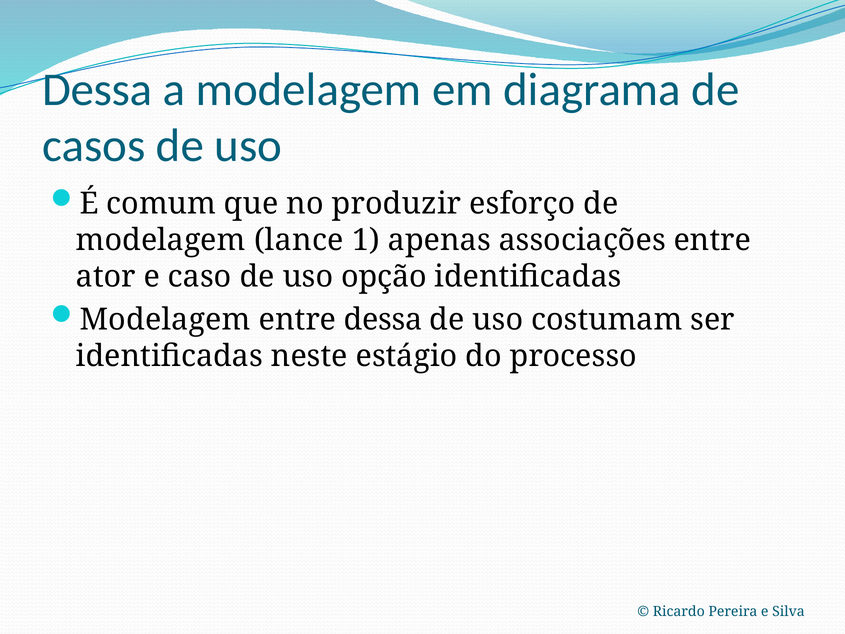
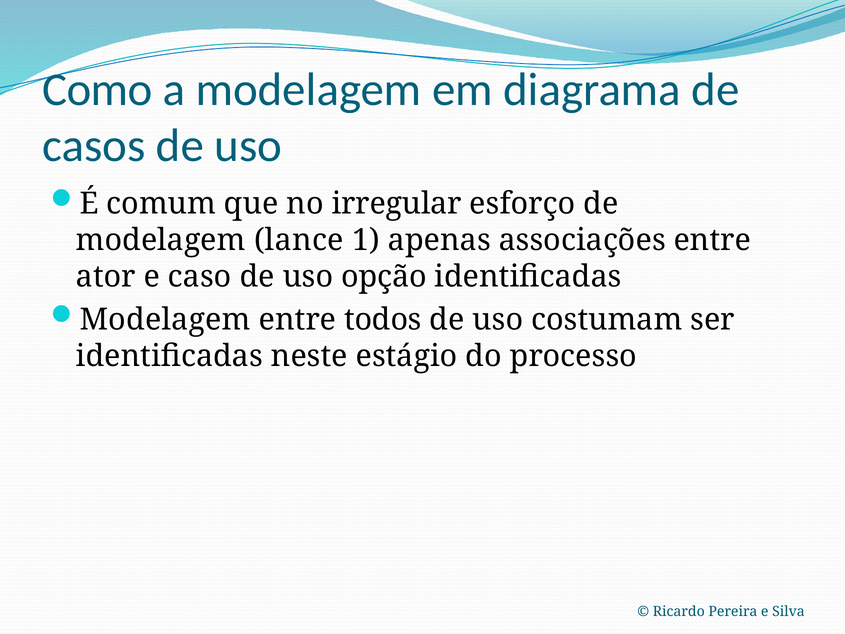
Dessa: Dessa -> Como (97, 89)
produzir: produzir -> irregular (397, 203)
entre dessa: dessa -> todos (383, 319)
